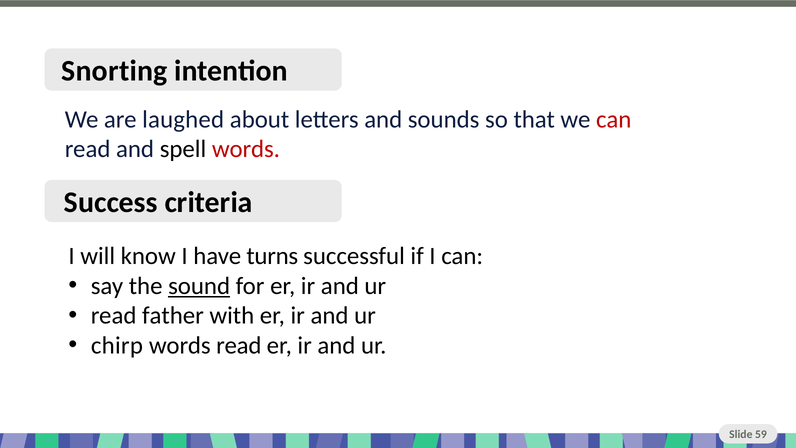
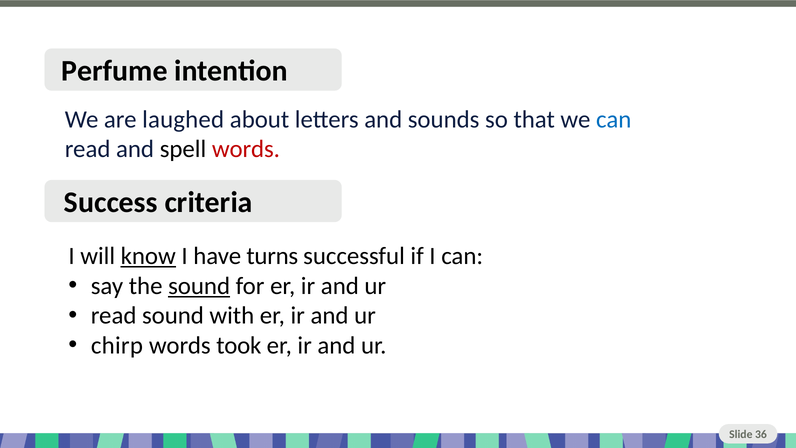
Snorting: Snorting -> Perfume (115, 71)
can colour: red -> blue (614, 119)
know underline: none -> present (148, 256)
read father: father -> sound (173, 316)
words read: read -> took (239, 345)
59: 59 -> 36 (761, 434)
